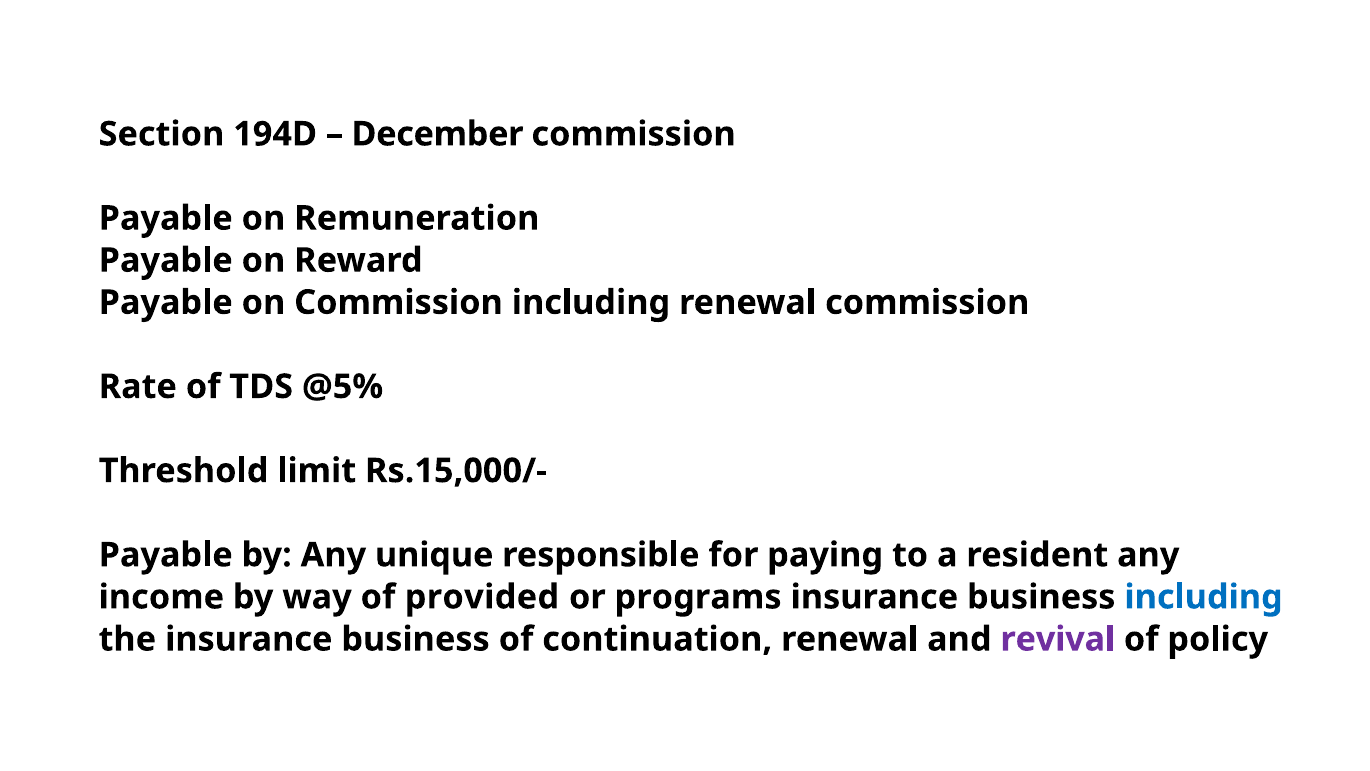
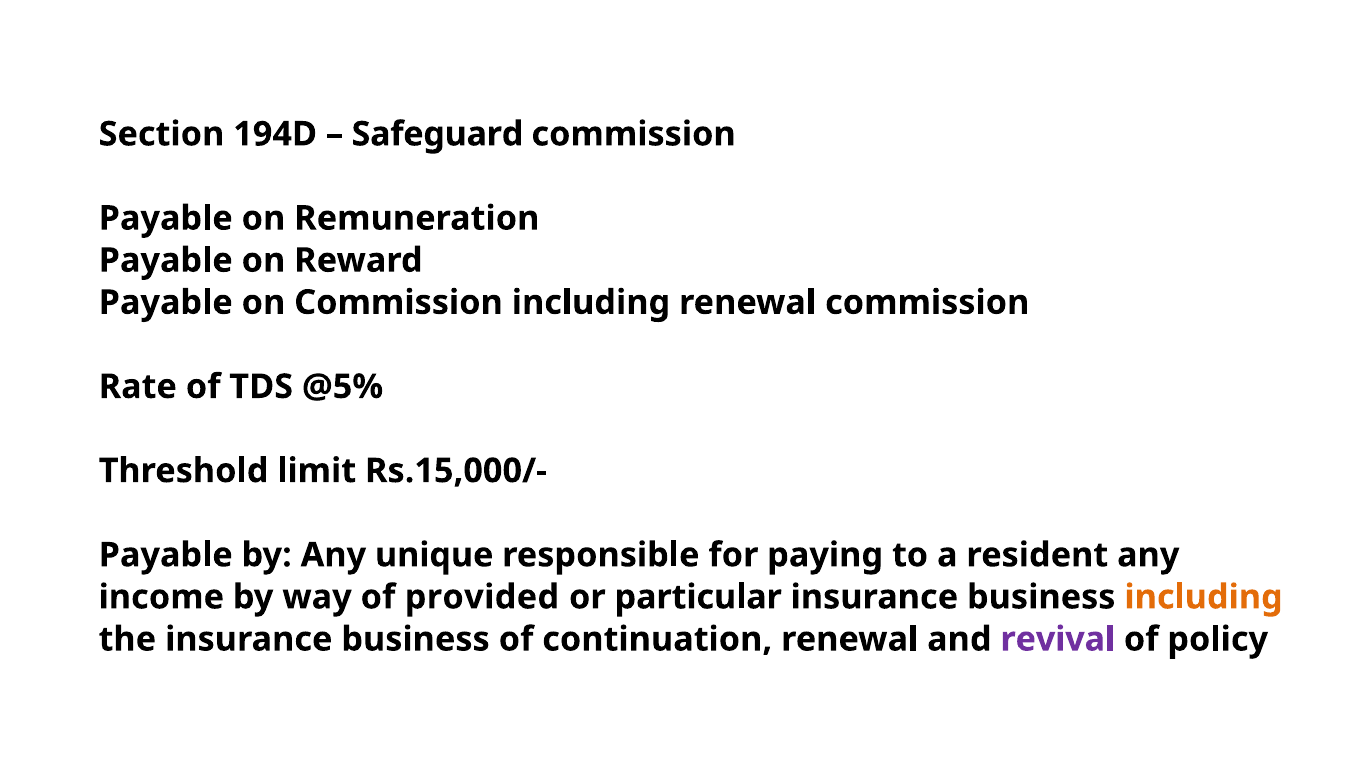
December: December -> Safeguard (437, 134)
programs: programs -> particular (698, 597)
including colour: blue -> orange (1204, 597)
